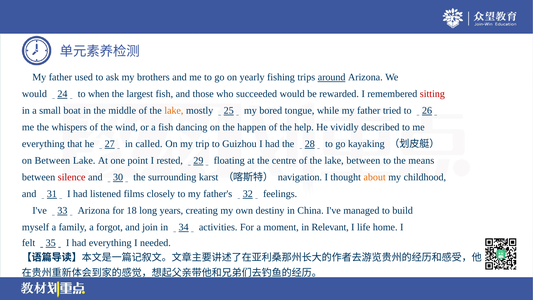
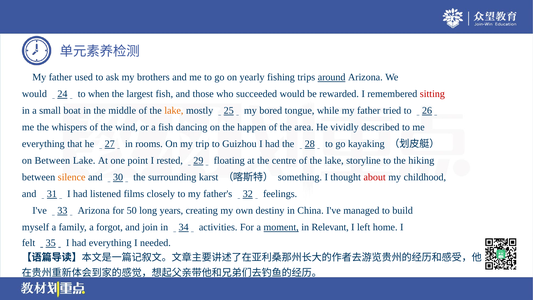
help: help -> area (304, 127)
called: called -> rooms (149, 144)
lake between: between -> storyline (363, 161)
means: means -> hiking (421, 161)
silence colour: red -> orange (72, 177)
navigation: navigation -> something (300, 177)
about colour: orange -> red (375, 177)
18: 18 -> 50 (132, 211)
moment underline: none -> present (281, 227)
life: life -> left (364, 227)
